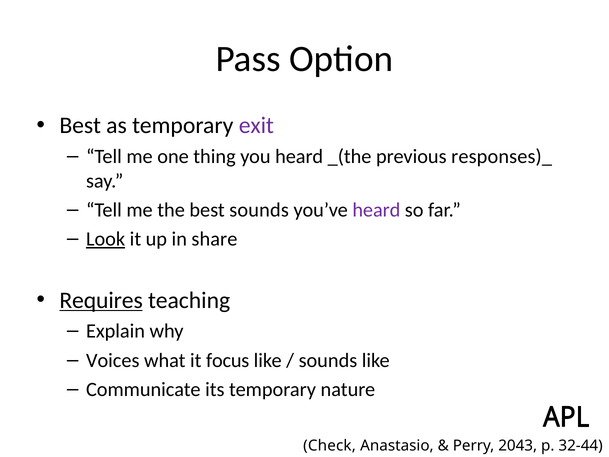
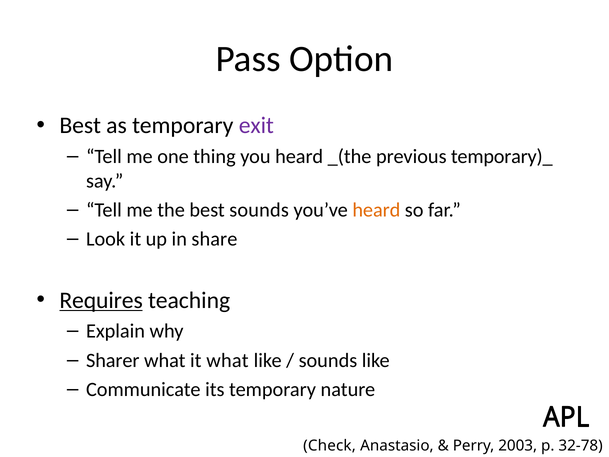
responses)_: responses)_ -> temporary)_ (502, 156)
heard colour: purple -> orange (376, 210)
Look underline: present -> none (106, 239)
Voices: Voices -> Sharer (113, 360)
it focus: focus -> what (227, 360)
2043: 2043 -> 2003 (518, 445)
32-44: 32-44 -> 32-78 (581, 445)
